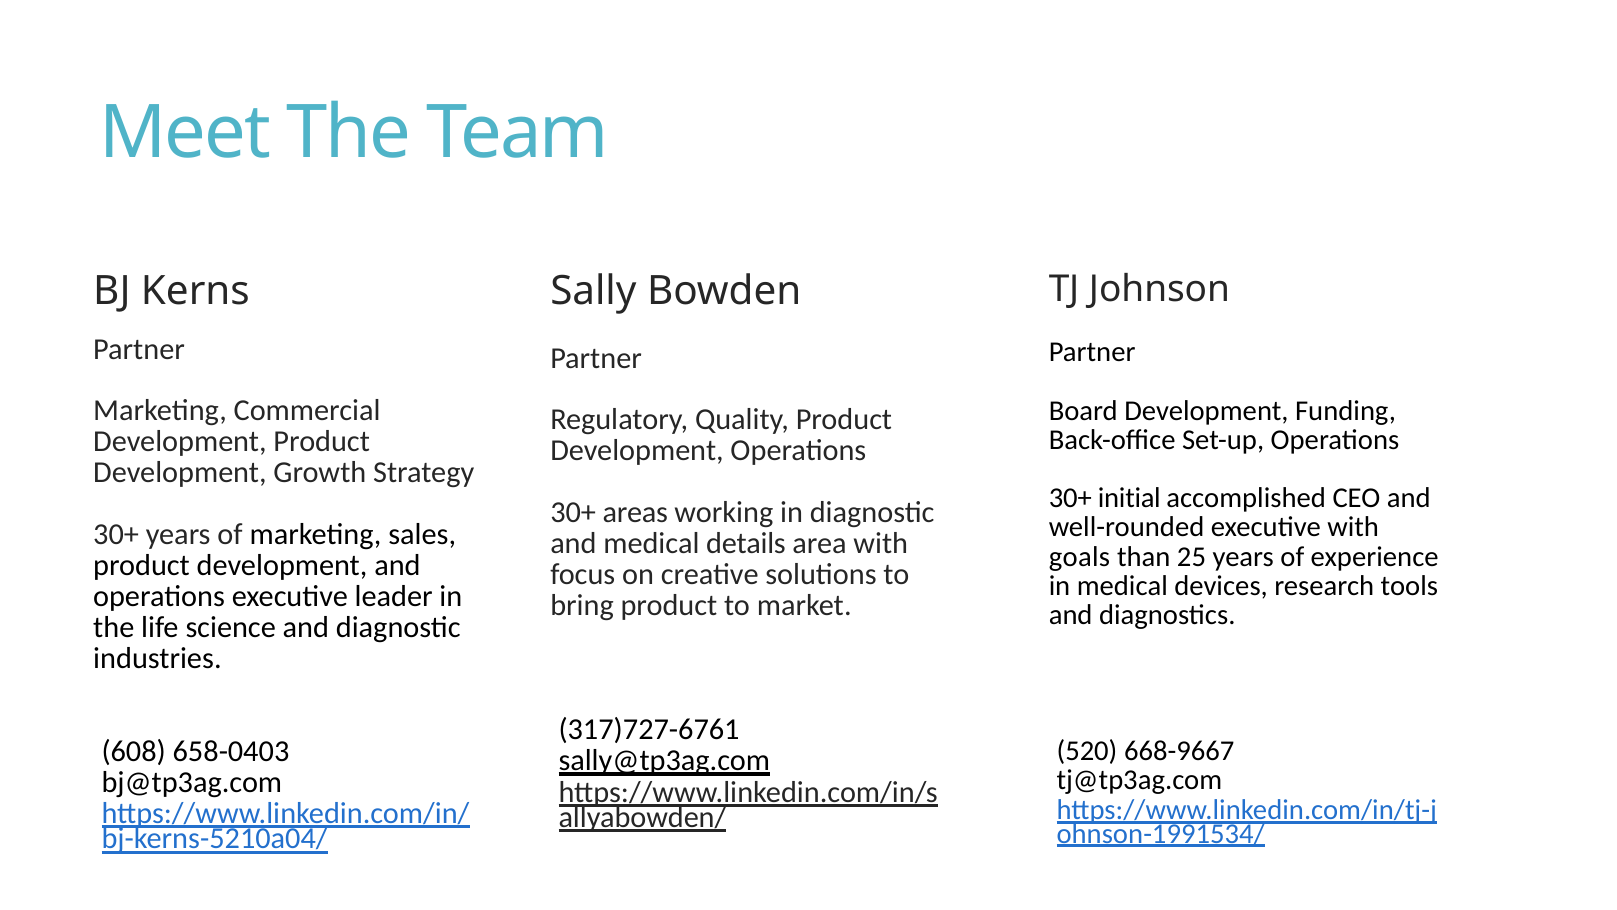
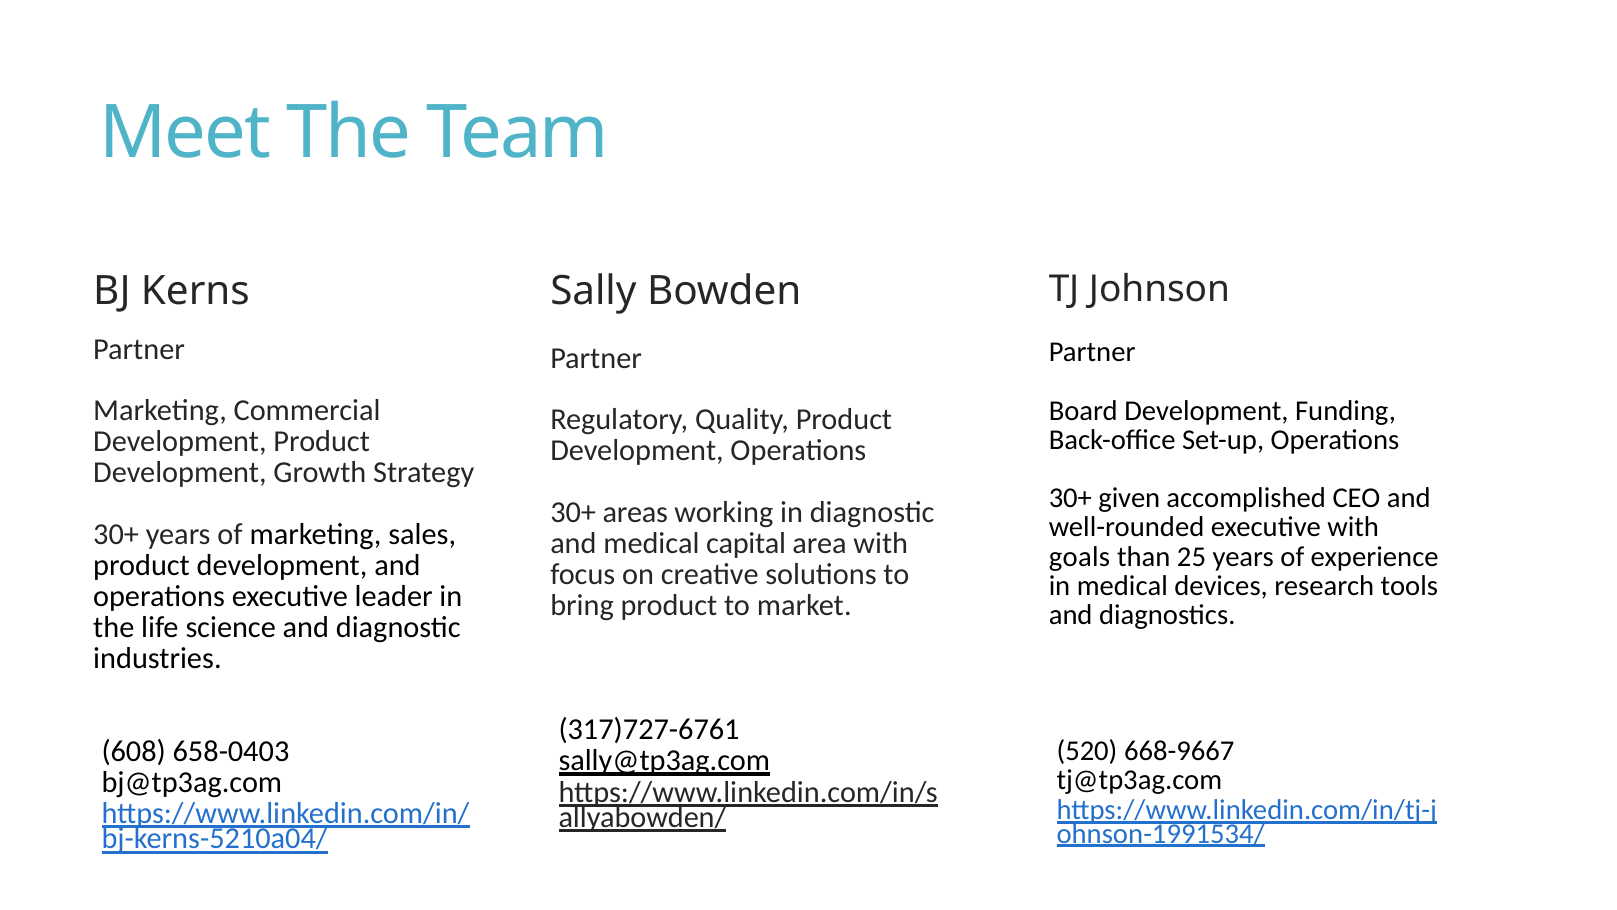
initial: initial -> given (1129, 498)
details: details -> capital (746, 544)
